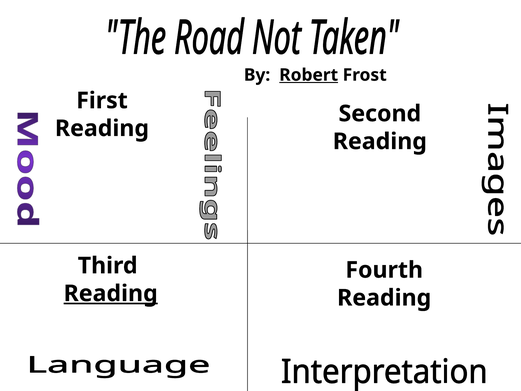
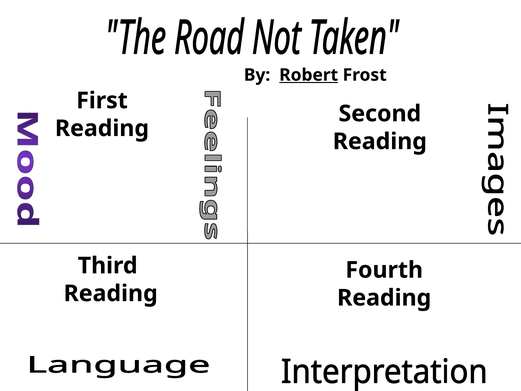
Reading underline: present -> none (111, 293)
